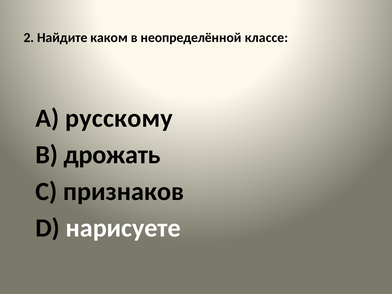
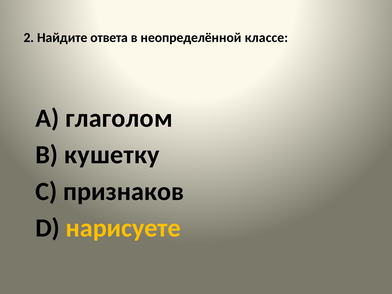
каком: каком -> ответа (109, 38)
русскому: русскому -> глаголом (119, 118)
дрожать: дрожать -> кушетку (112, 155)
нарисуете colour: white -> yellow (123, 228)
